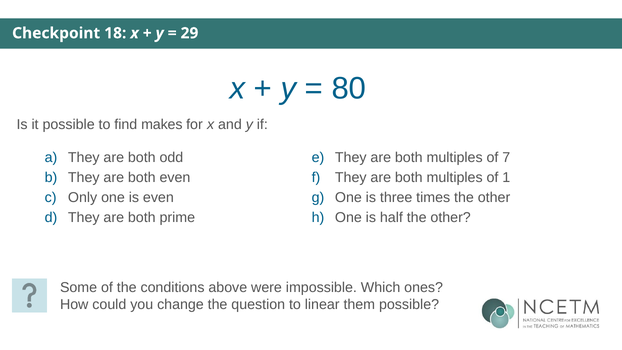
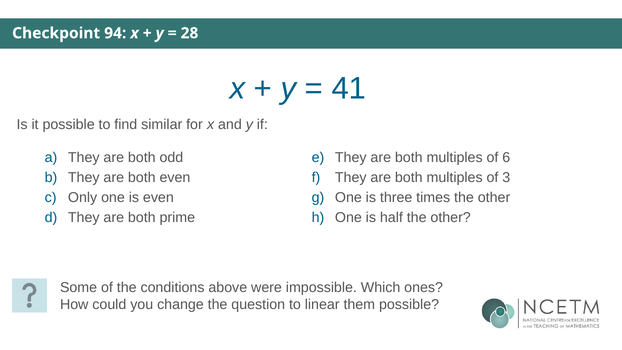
18: 18 -> 94 (115, 33)
29: 29 -> 28 (189, 33)
80: 80 -> 41 (349, 88)
makes: makes -> similar (162, 124)
7: 7 -> 6 (506, 158)
1: 1 -> 3 (506, 178)
